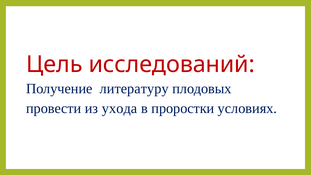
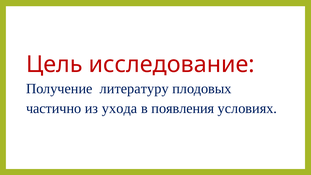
исследований: исследований -> исследование (172, 64)
провести: провести -> частично (54, 108)
проростки: проростки -> появления (183, 108)
